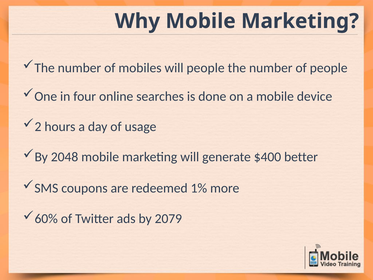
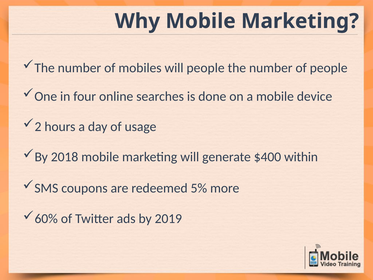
2048: 2048 -> 2018 (65, 157)
better: better -> within (301, 157)
1%: 1% -> 5% (199, 188)
2079: 2079 -> 2019 (168, 219)
